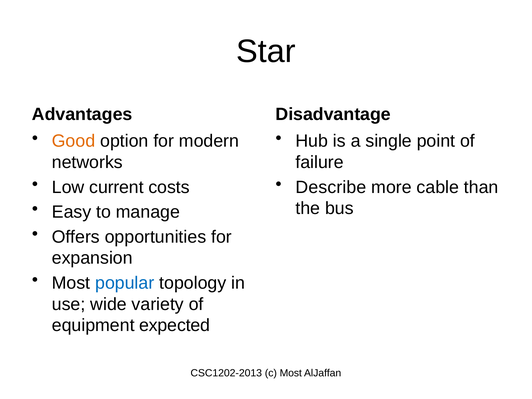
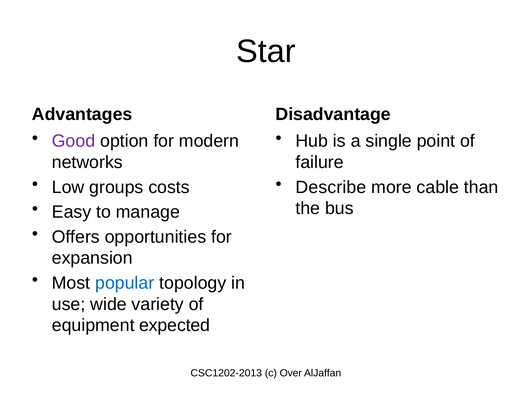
Good colour: orange -> purple (74, 141)
current: current -> groups (116, 187)
c Most: Most -> Over (291, 373)
